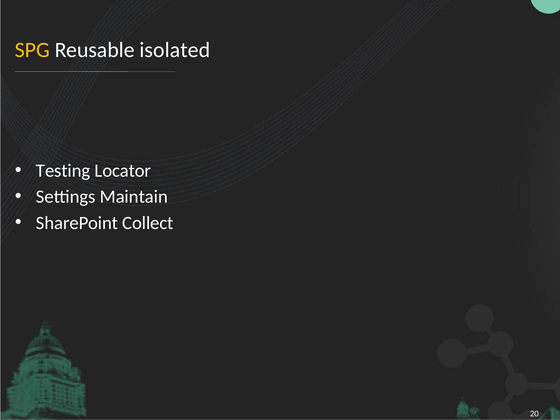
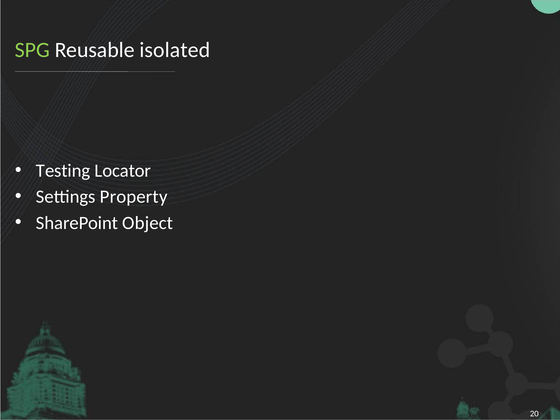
SPG colour: yellow -> light green (32, 50)
Maintain: Maintain -> Property (134, 197)
Collect: Collect -> Object (148, 223)
